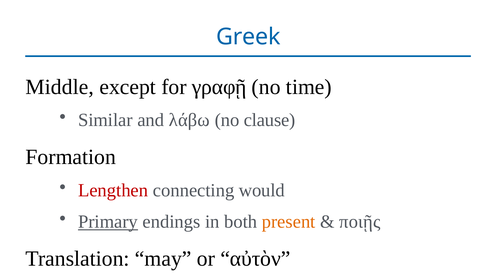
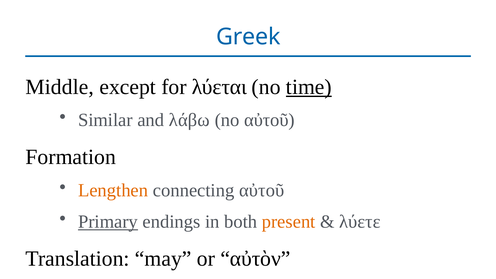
γραφῇ: γραφῇ -> λύεται (219, 87)
time underline: none -> present (309, 87)
no clause: clause -> αὐτοῦ (270, 120)
Lengthen colour: red -> orange (113, 190)
connecting would: would -> αὐτοῦ (262, 190)
ποιῇς: ποιῇς -> λύετε (360, 222)
